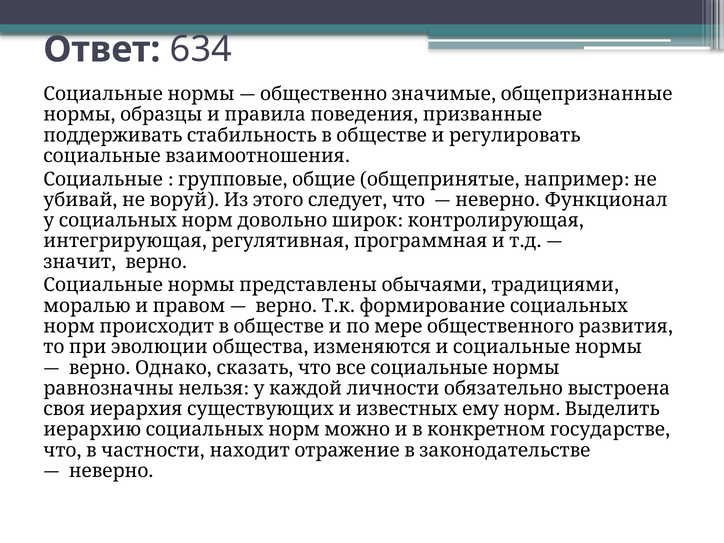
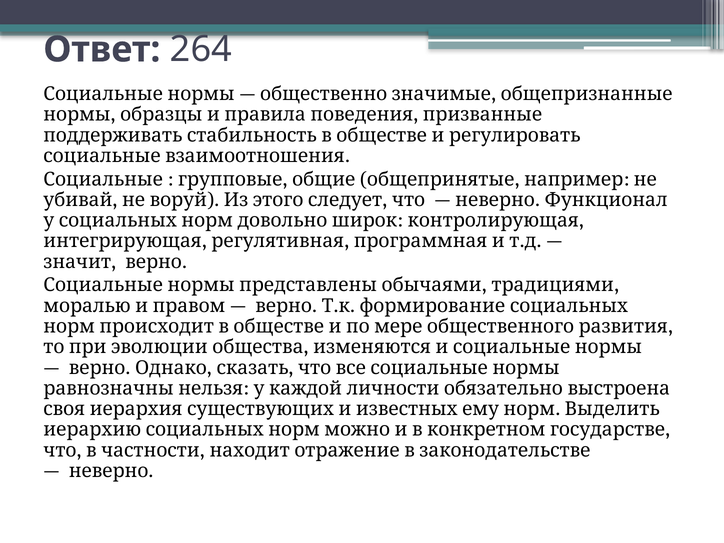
634: 634 -> 264 (201, 50)
